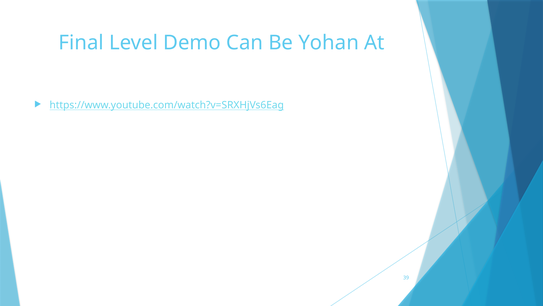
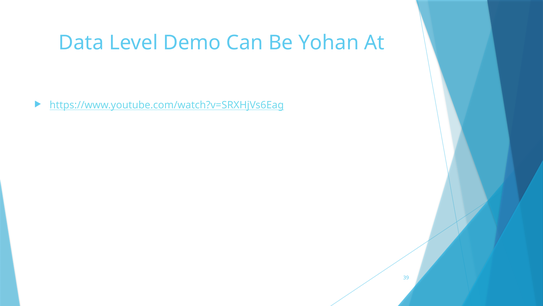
Final: Final -> Data (81, 43)
